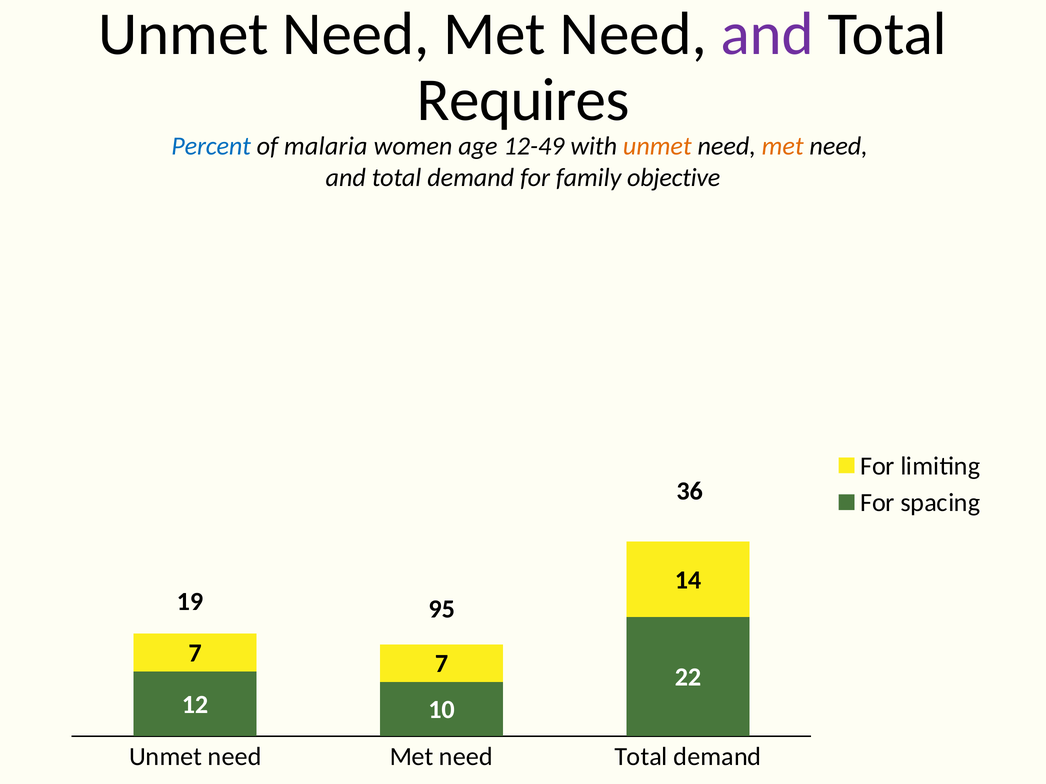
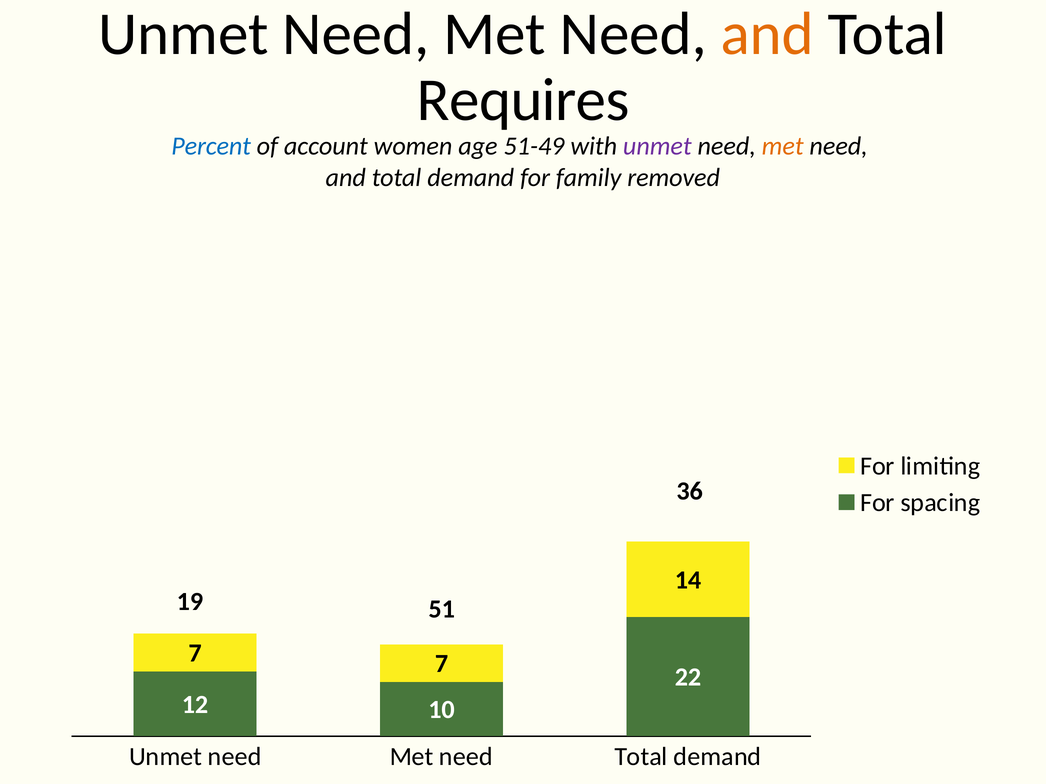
and colour: purple -> orange (767, 34)
malaria: malaria -> account (326, 146)
12-49: 12-49 -> 51-49 (534, 146)
unmet colour: orange -> purple (657, 146)
objective: objective -> removed (674, 178)
95: 95 -> 51 (442, 609)
